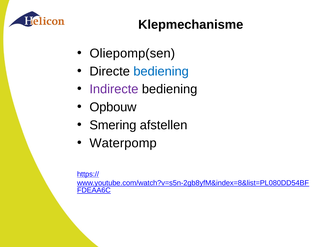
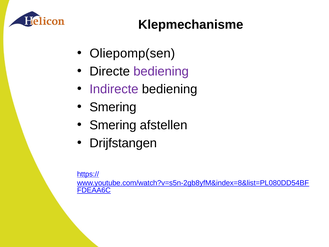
bediening colour: blue -> purple (161, 71)
Opbouw: Opbouw -> Smering (113, 107)
Waterpomp: Waterpomp -> Drijfstangen (123, 143)
